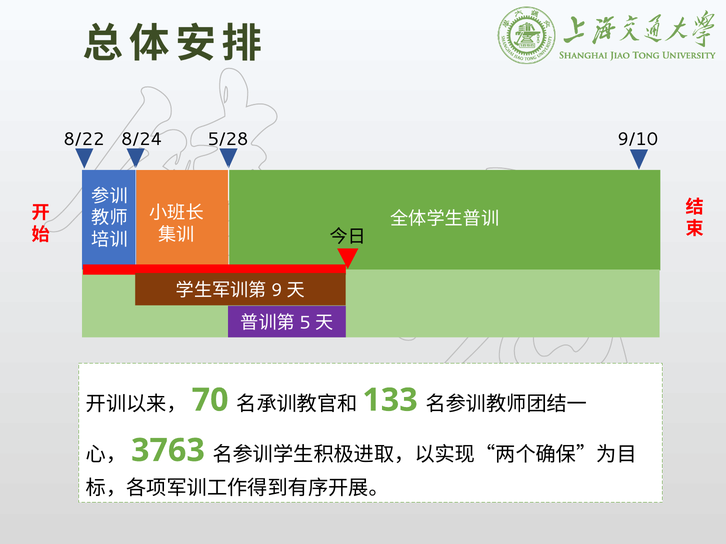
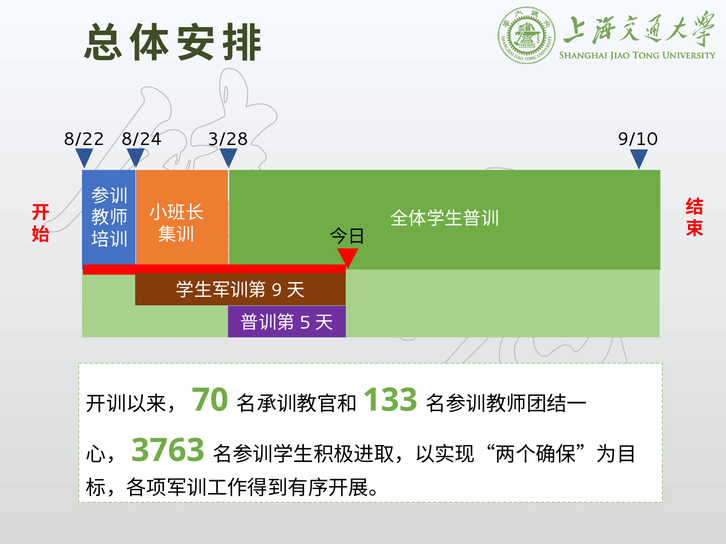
5/28: 5/28 -> 3/28 (228, 140)
